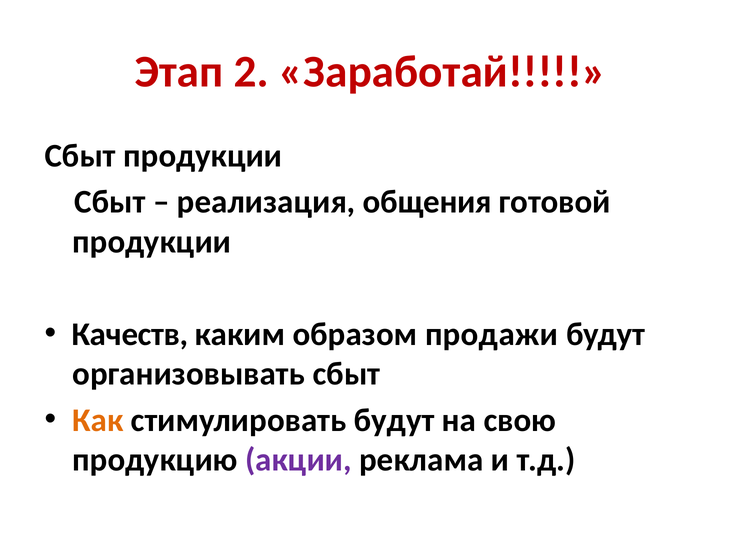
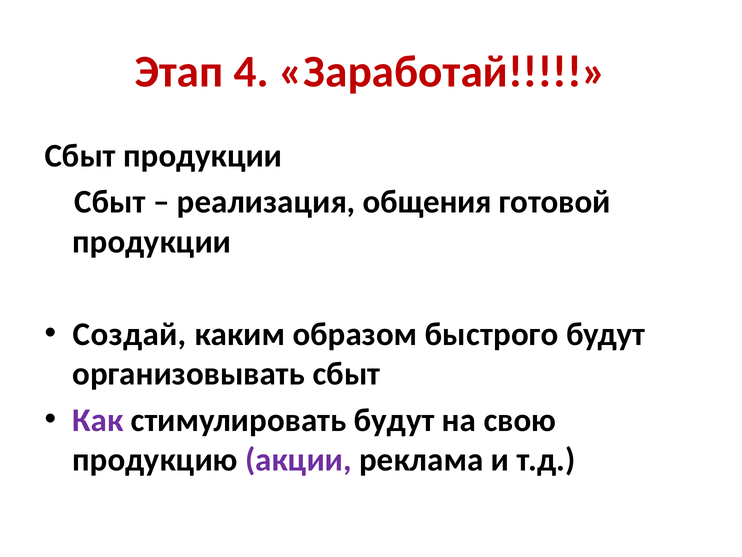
2: 2 -> 4 (251, 72)
Качеств: Качеств -> Создай (130, 334)
продажи: продажи -> быстрого (492, 334)
Как colour: orange -> purple (98, 420)
